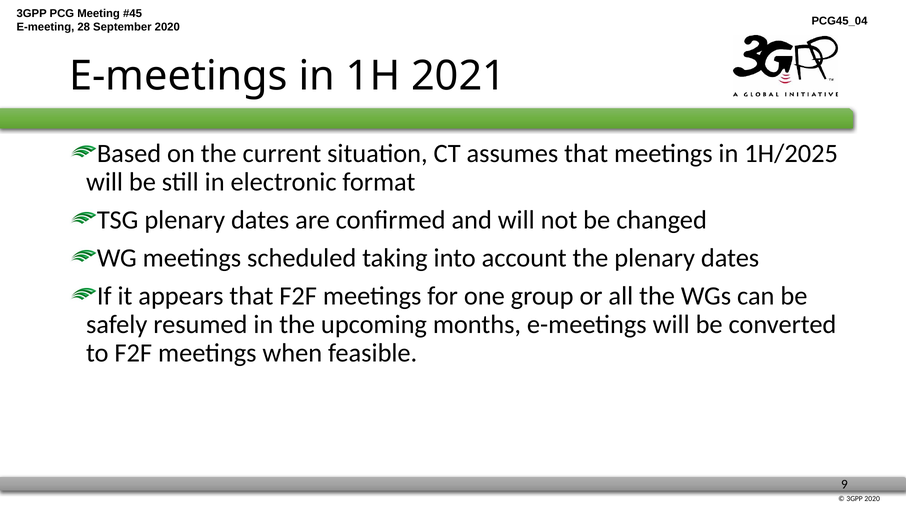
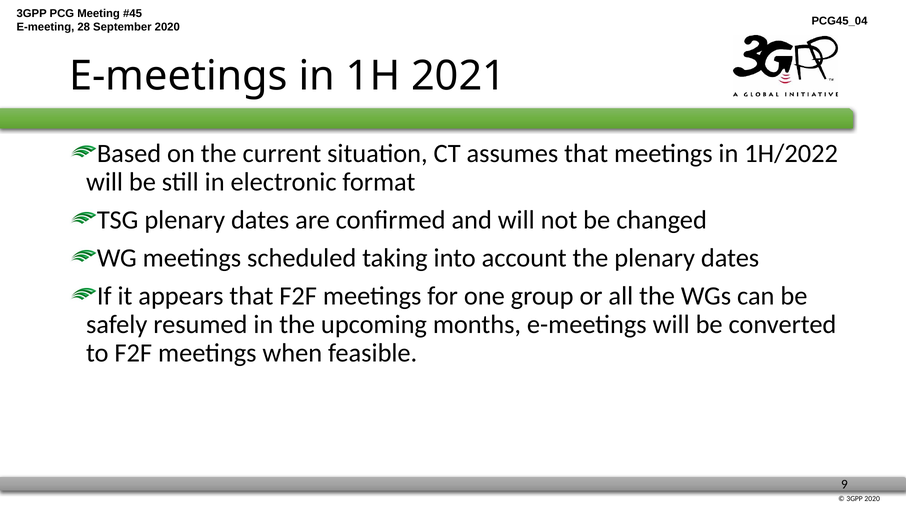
1H/2025: 1H/2025 -> 1H/2022 (791, 153)
